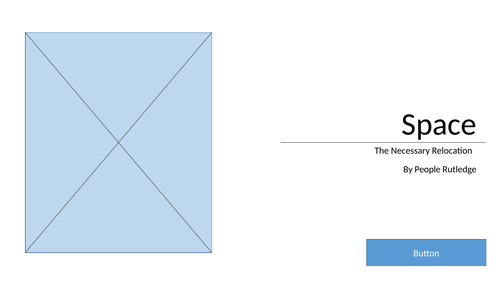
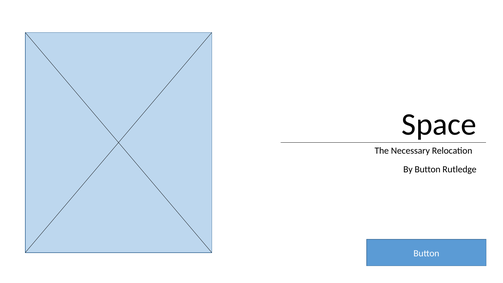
By People: People -> Button (428, 169)
